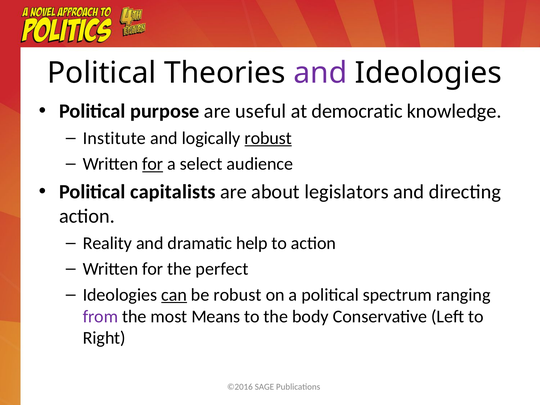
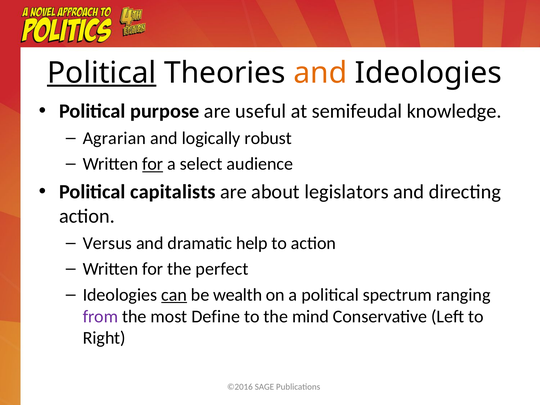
Political underline: none -> present (102, 73)
and colour: purple -> orange (320, 73)
democratic: democratic -> semifeudal (357, 111)
Institute: Institute -> Agrarian (114, 138)
robust underline: present -> none (268, 138)
Reality: Reality -> Versus (107, 243)
be robust: robust -> wealth (238, 295)
Means: Means -> Define (216, 316)
body: body -> mind (311, 316)
